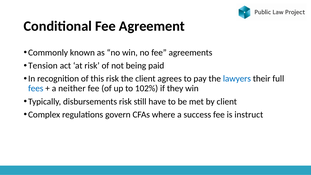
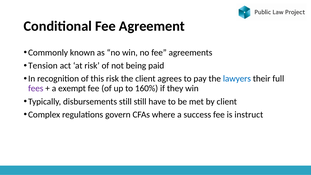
fees colour: blue -> purple (36, 88)
neither: neither -> exempt (72, 88)
102%: 102% -> 160% (147, 88)
disbursements risk: risk -> still (125, 101)
